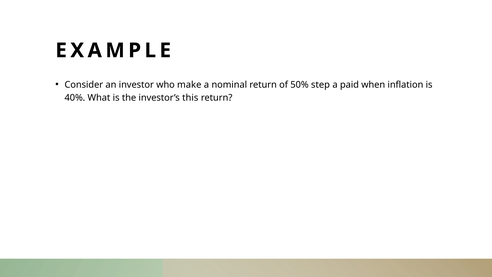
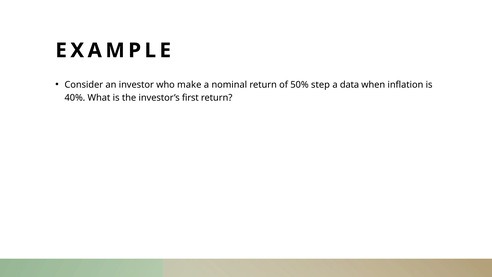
paid: paid -> data (350, 85)
this: this -> first (190, 98)
